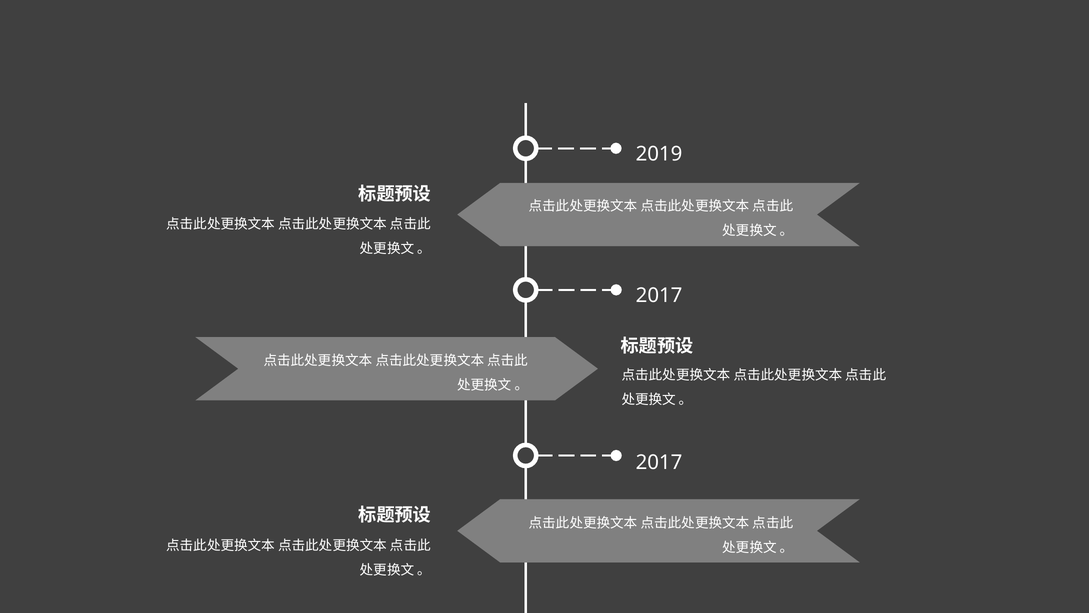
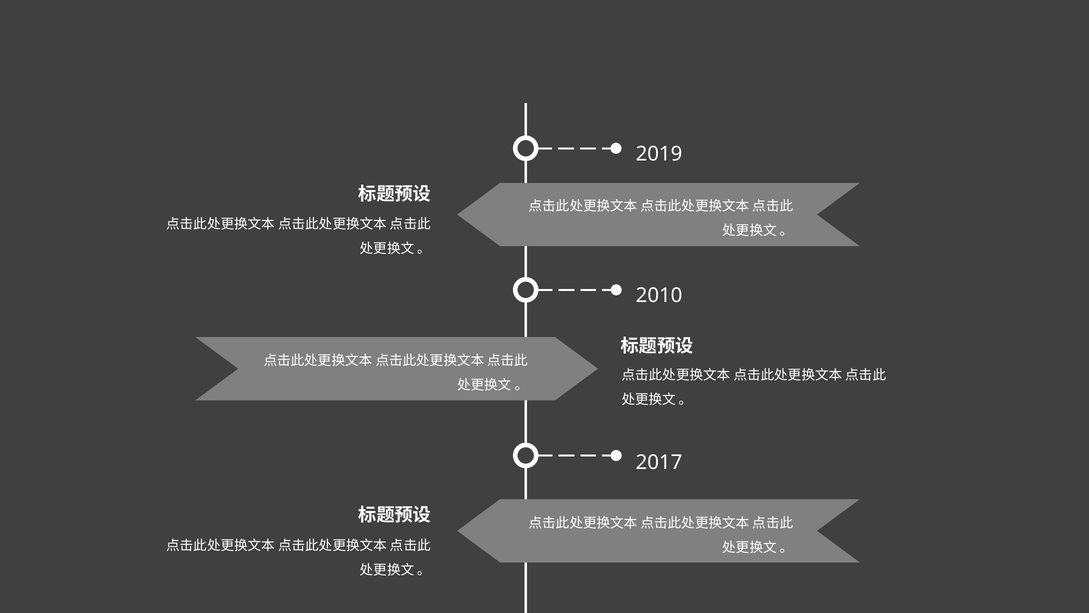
2017: 2017 -> 2010 (659, 295)
